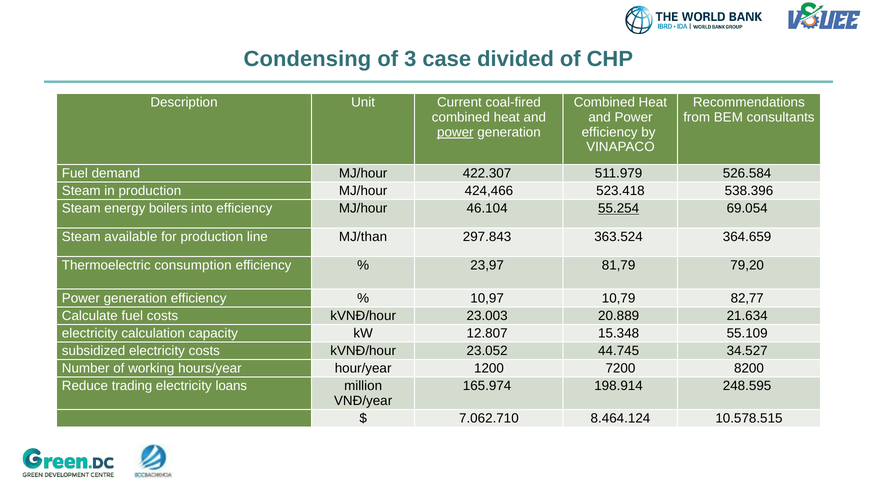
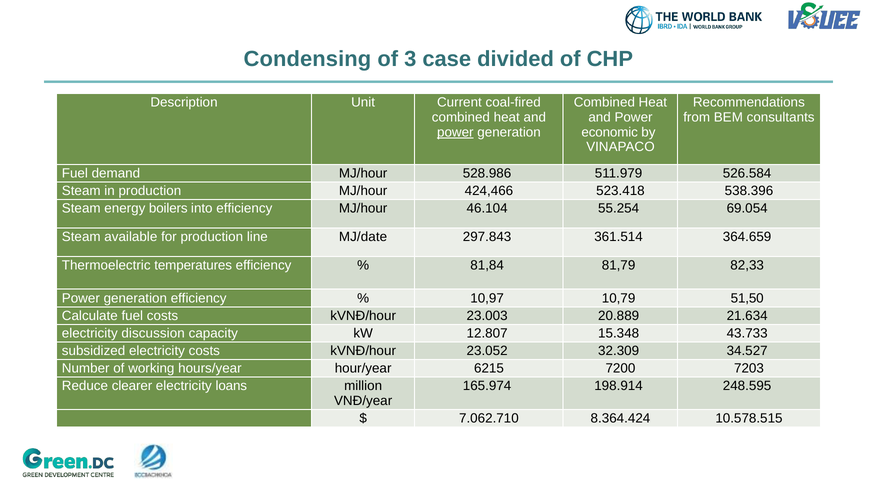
efficiency: efficiency -> economic (610, 132)
422.307: 422.307 -> 528.986 (487, 173)
55.254 underline: present -> none (619, 209)
MJ/than: MJ/than -> MJ/date (363, 237)
363.524: 363.524 -> 361.514 (619, 237)
consumption: consumption -> temperatures (193, 266)
23,97: 23,97 -> 81,84 (487, 266)
79,20: 79,20 -> 82,33 (747, 266)
82,77: 82,77 -> 51,50 (747, 298)
calculation: calculation -> discussion (153, 334)
55.109: 55.109 -> 43.733 (747, 334)
44.745: 44.745 -> 32.309 (619, 351)
1200: 1200 -> 6215 (489, 369)
8200: 8200 -> 7203 (749, 369)
trading: trading -> clearer (132, 386)
8.464.124: 8.464.124 -> 8.364.424 (620, 419)
